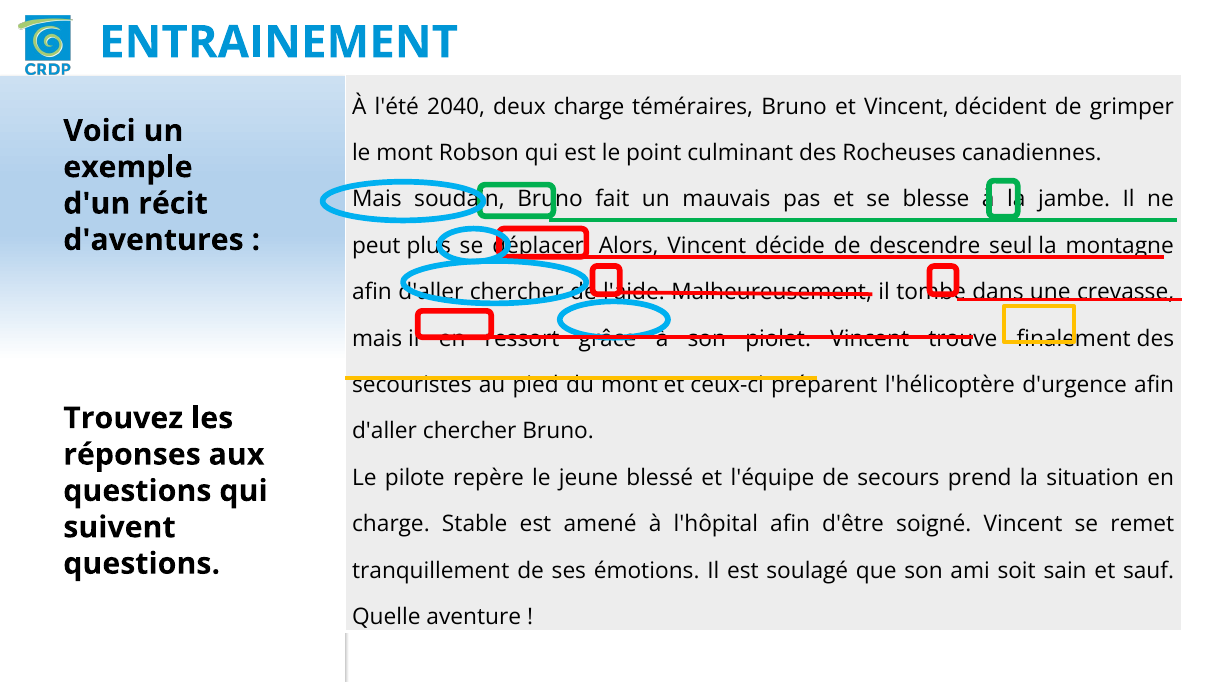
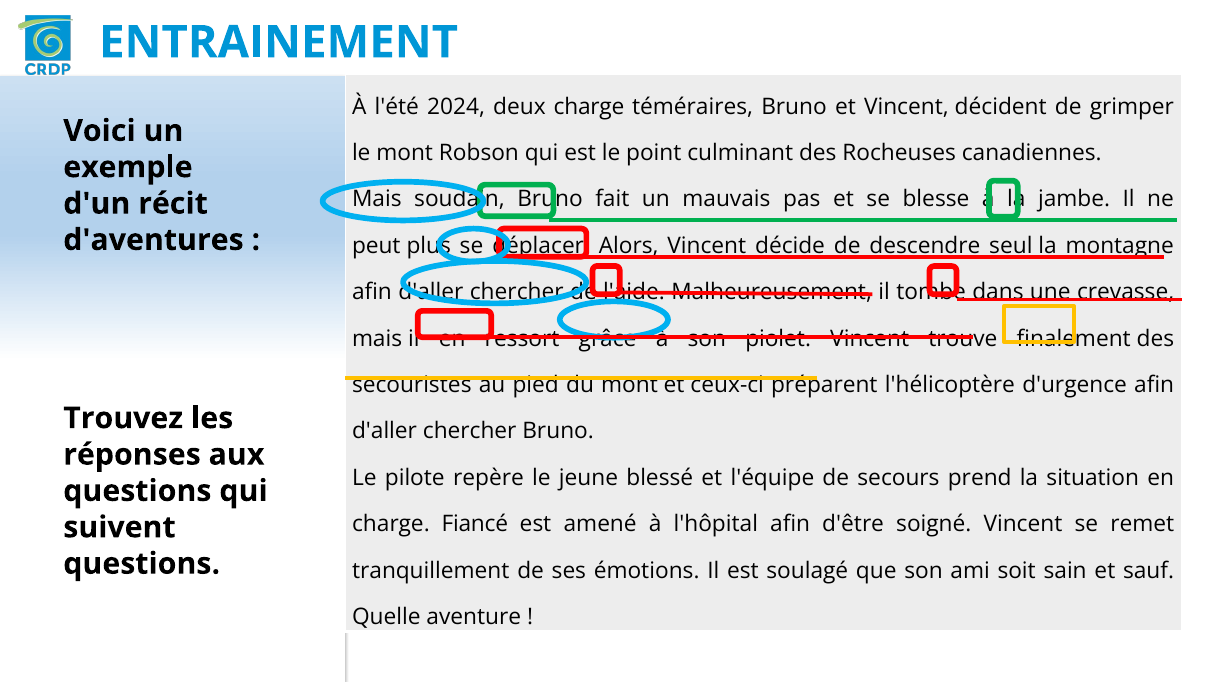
2040: 2040 -> 2024 (456, 107)
Stable: Stable -> Fiancé (475, 524)
